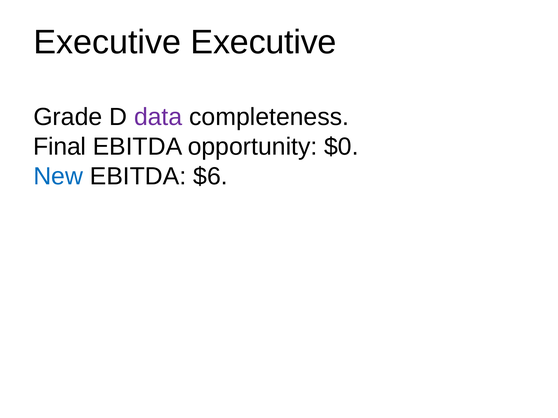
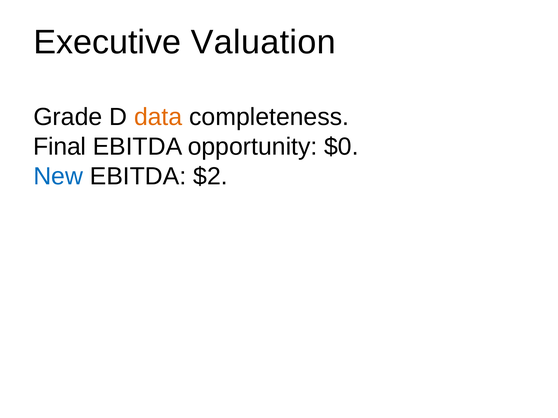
Executive Executive: Executive -> Valuation (263, 42)
data colour: purple -> orange (158, 117)
$6: $6 -> $2 (211, 177)
